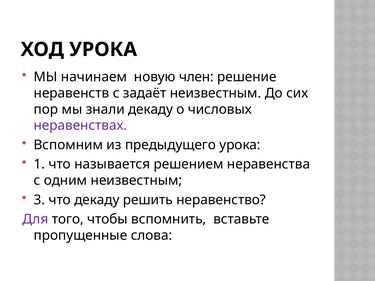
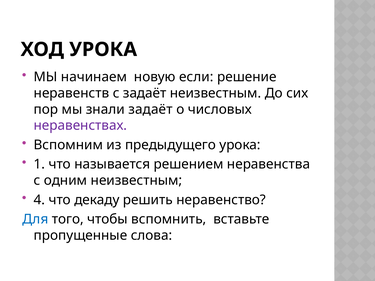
член: член -> если (196, 77)
знали декаду: декаду -> задаёт (150, 109)
3: 3 -> 4 (39, 200)
Для colour: purple -> blue (35, 219)
